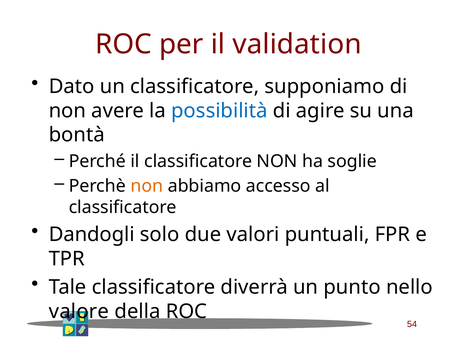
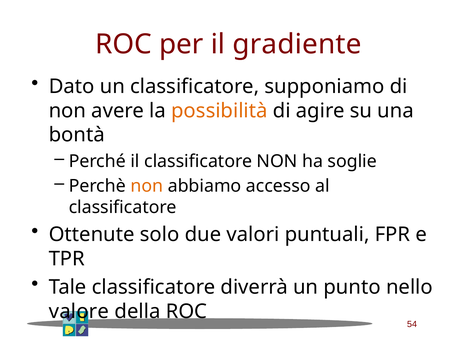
validation: validation -> gradiente (297, 44)
possibilità colour: blue -> orange (219, 111)
Dandogli: Dandogli -> Ottenute (92, 235)
